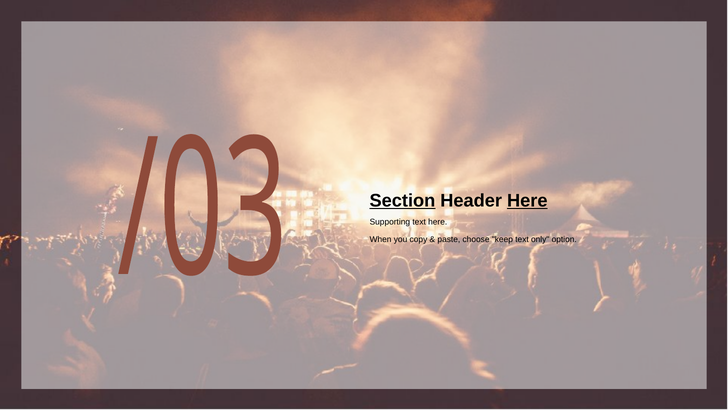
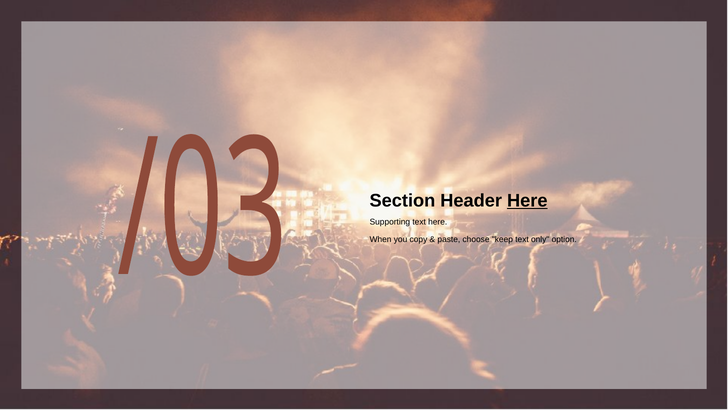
Section underline: present -> none (402, 201)
